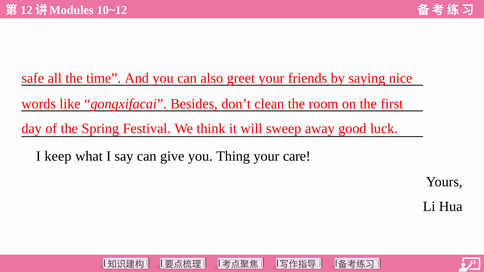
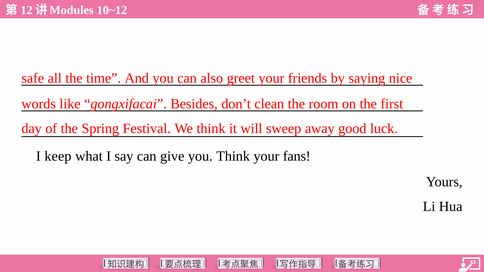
you Thing: Thing -> Think (233, 156)
care: care -> fans (297, 156)
